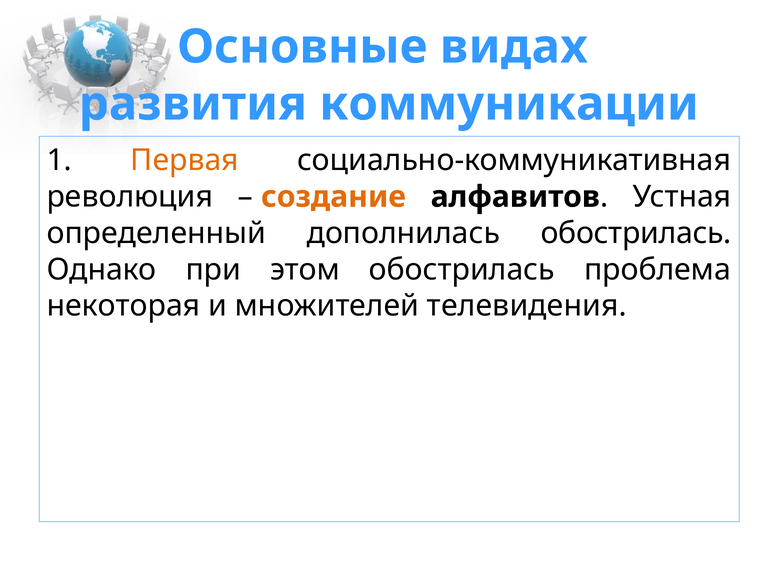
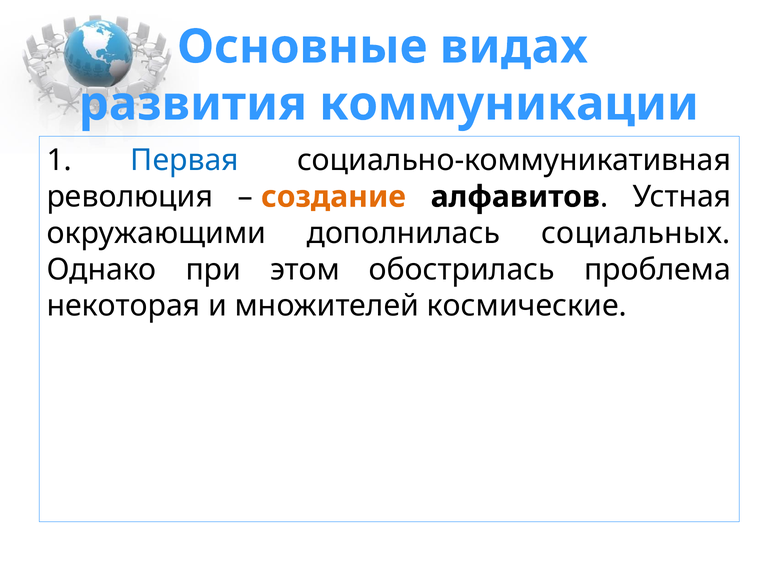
Первая colour: orange -> blue (185, 160)
определенный: определенный -> окружающими (156, 233)
дополнилась обострилась: обострилась -> социальных (636, 233)
телевидения: телевидения -> космические (527, 306)
